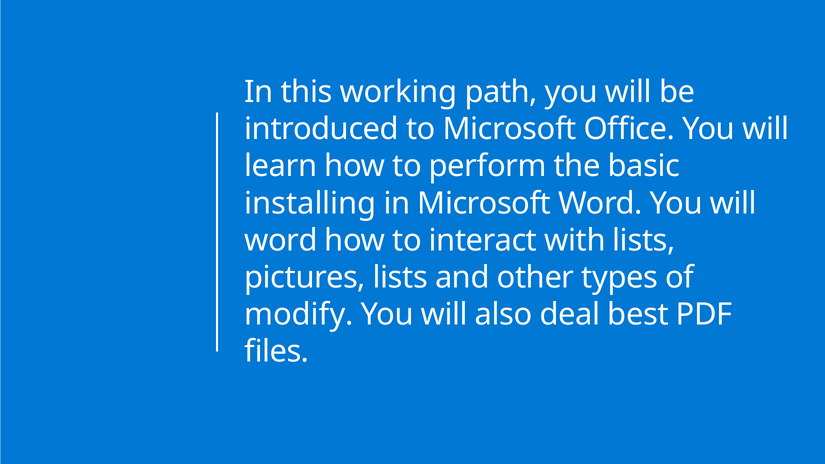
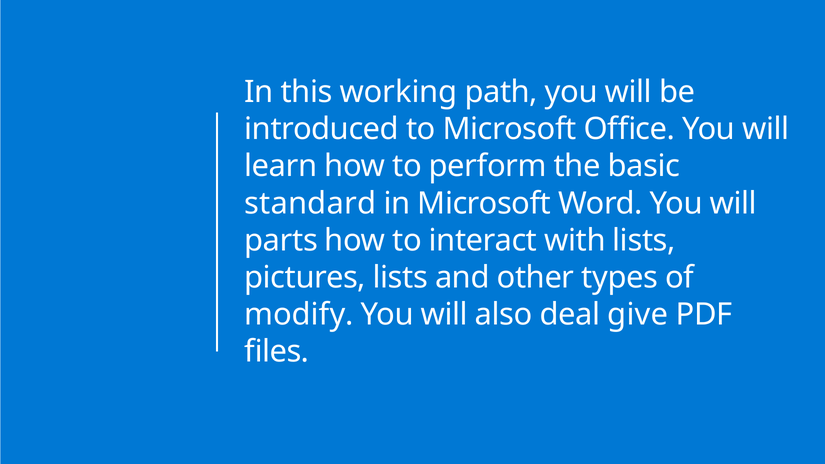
installing: installing -> standard (310, 203)
word: word -> parts (281, 240)
best: best -> give (638, 315)
